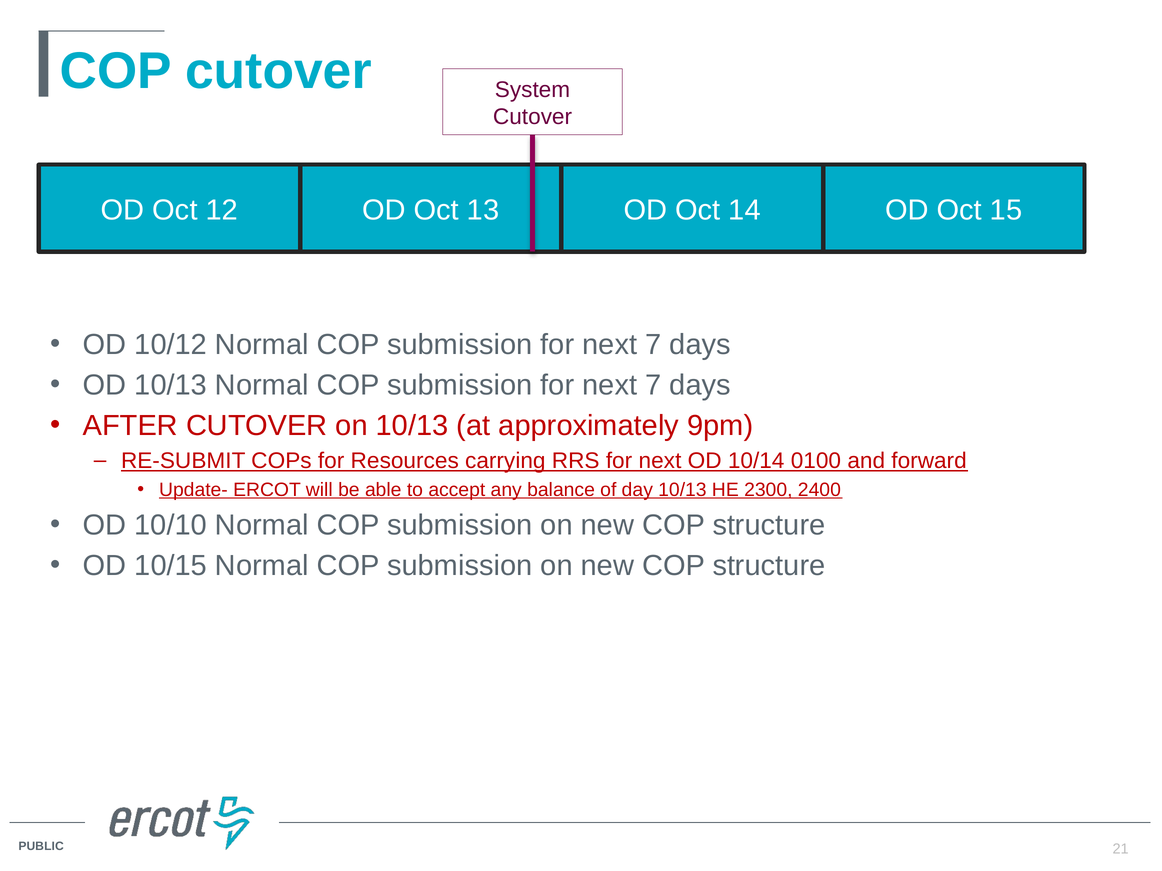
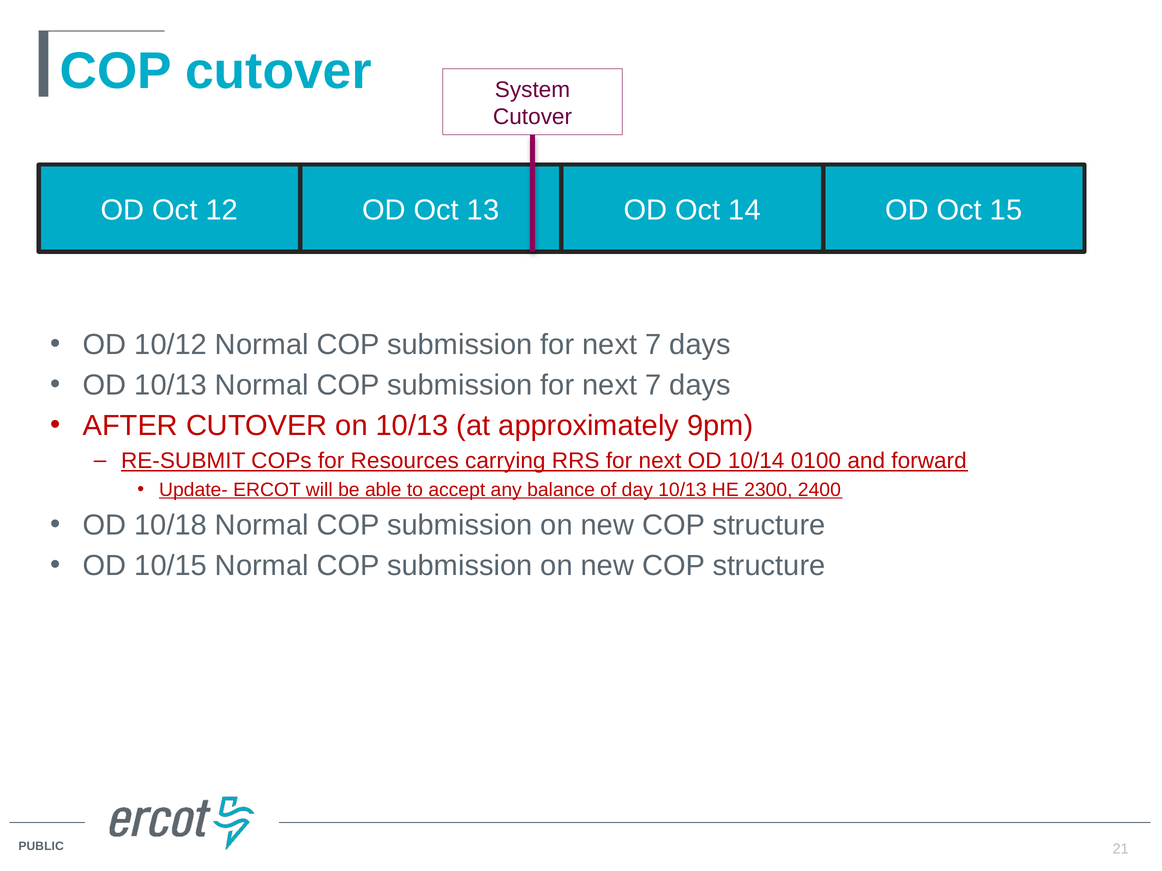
10/10: 10/10 -> 10/18 (171, 526)
